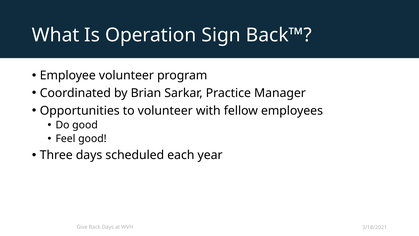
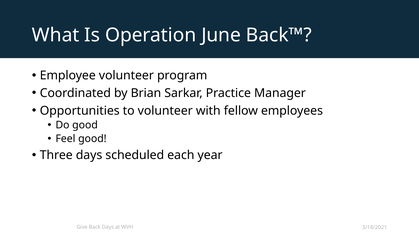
Sign: Sign -> June (221, 35)
